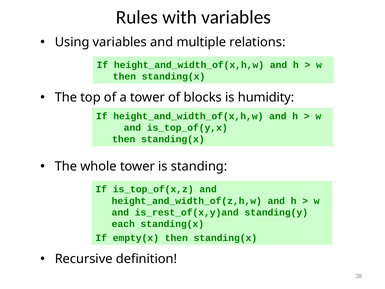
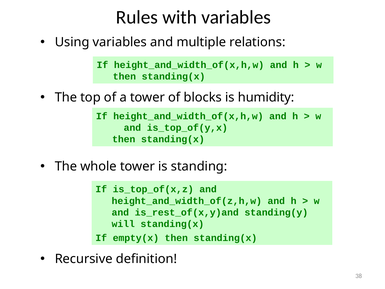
each: each -> will (123, 224)
